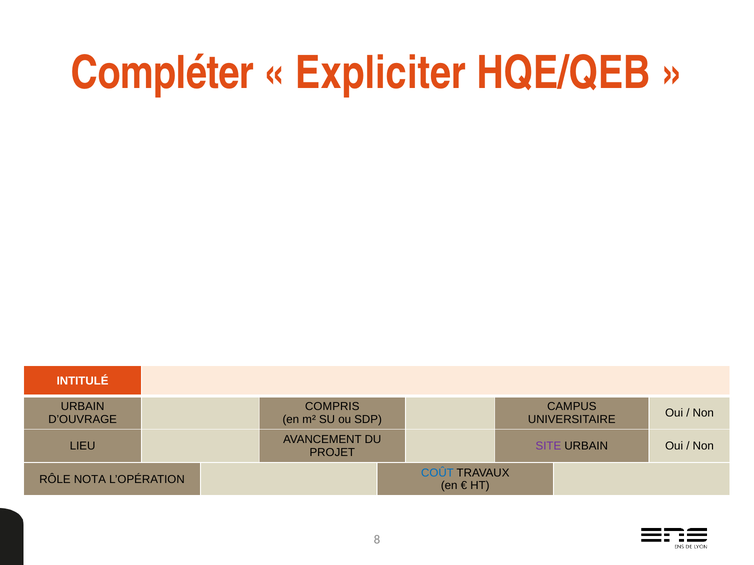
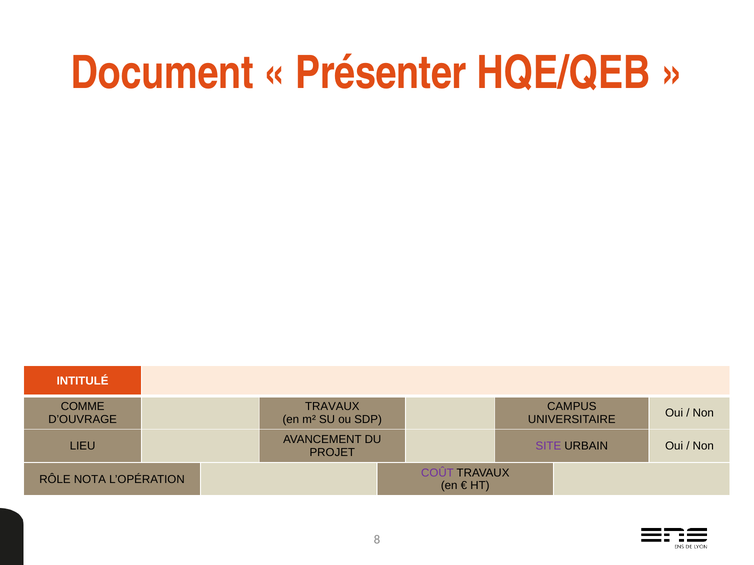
Compléter: Compléter -> Document (162, 73)
Expliciter: Expliciter -> Présenter (381, 73)
URBAIN: URBAIN -> COMME (83, 407)
COMPRIS: COMPRIS -> TRAVAUX (332, 407)
COÛT colour: blue -> purple (437, 473)
